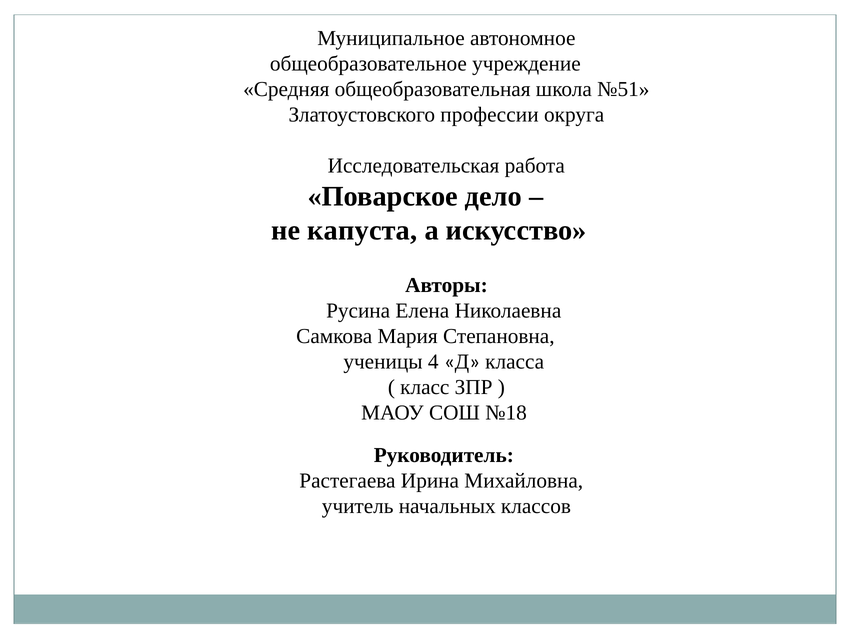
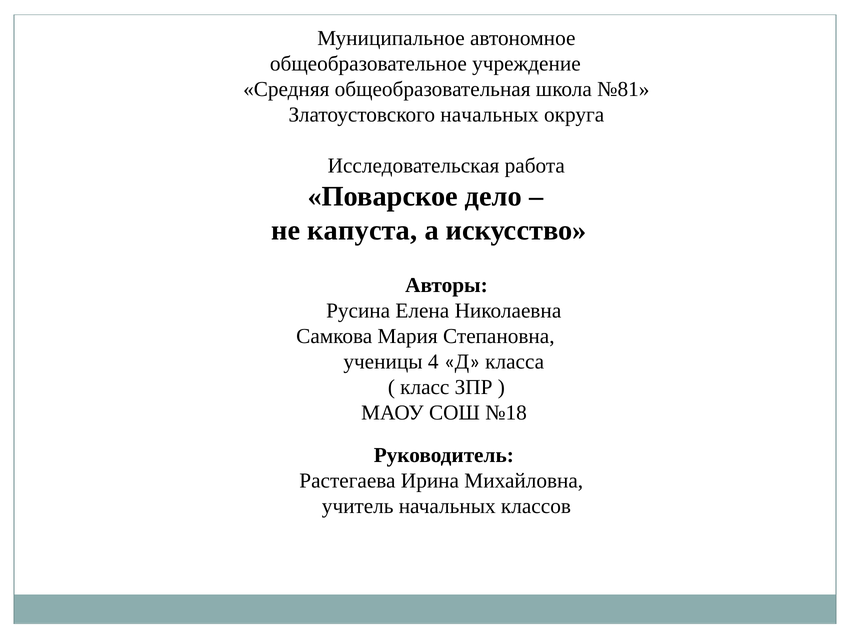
№51: №51 -> №81 (623, 89)
Златоустовского профессии: профессии -> начальных (490, 115)
